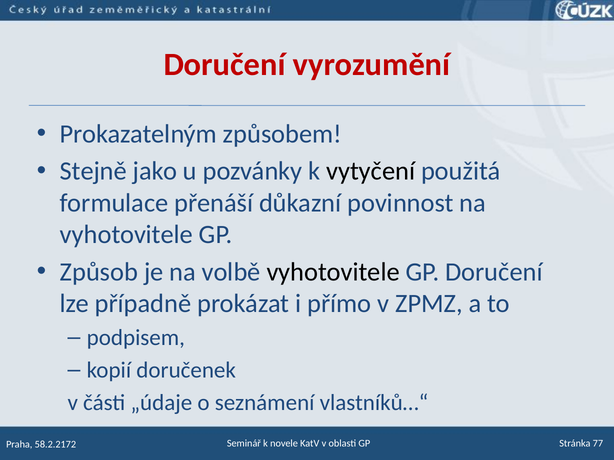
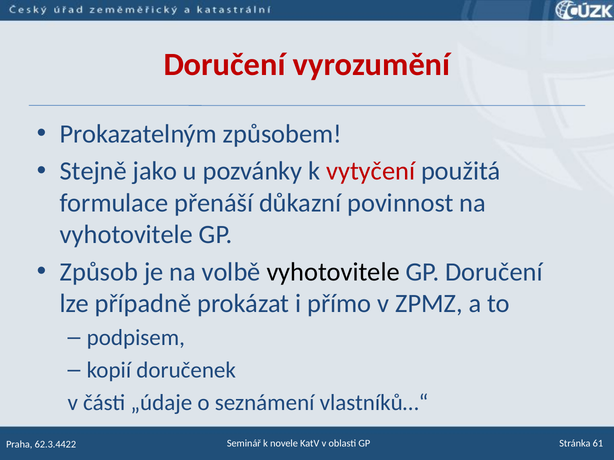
vytyčení colour: black -> red (371, 171)
58.2.2172: 58.2.2172 -> 62.3.4422 (55, 445)
77: 77 -> 61 (598, 444)
